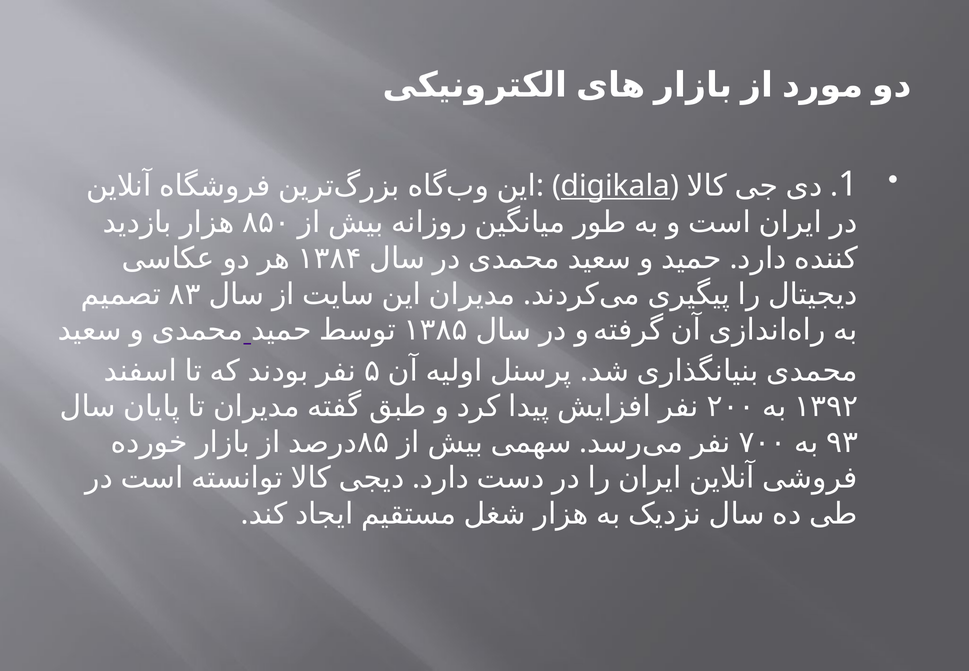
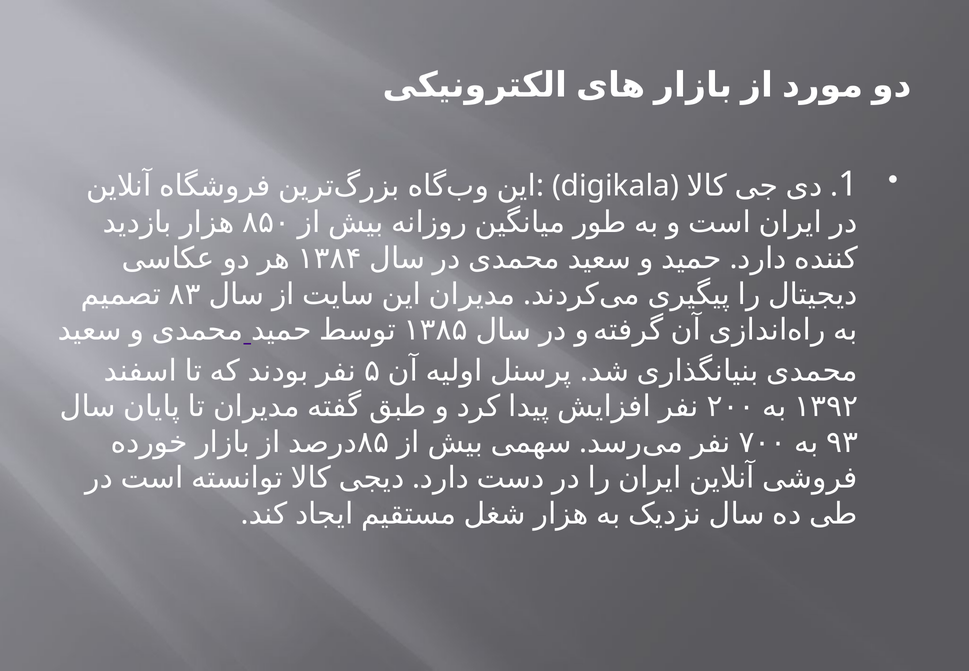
digikala underline: present -> none (615, 186)
